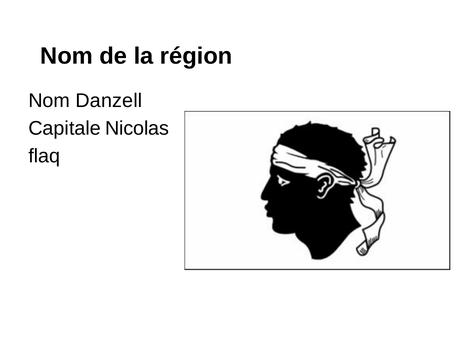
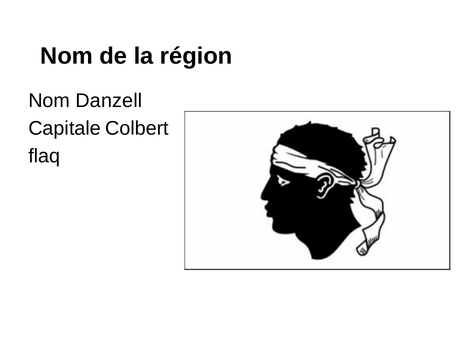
Nicolas: Nicolas -> Colbert (137, 129)
